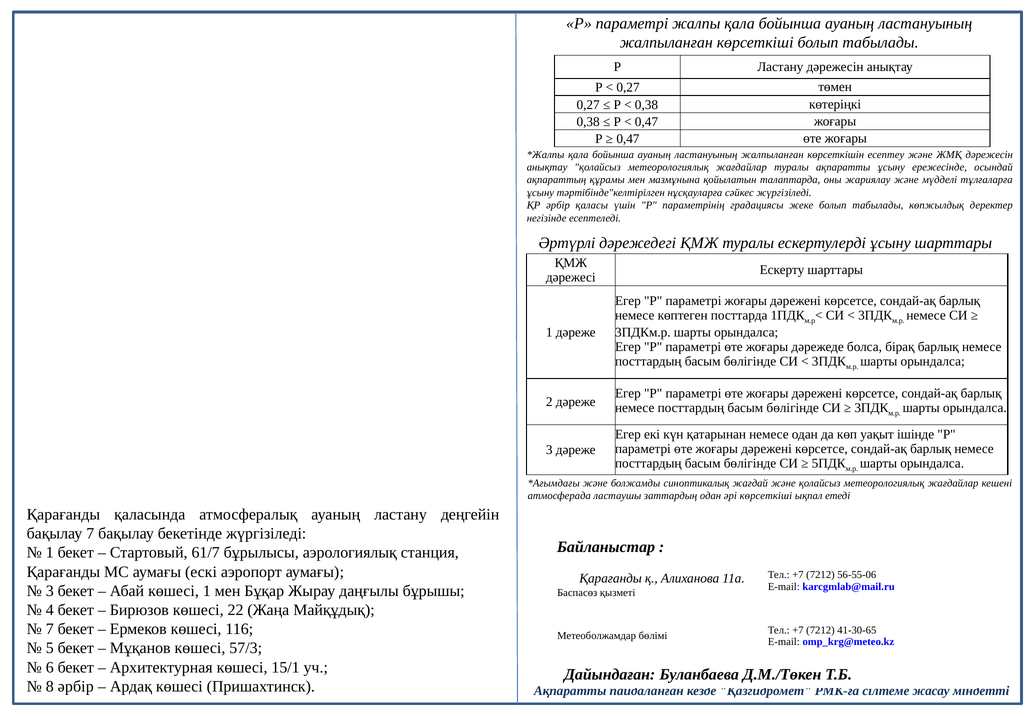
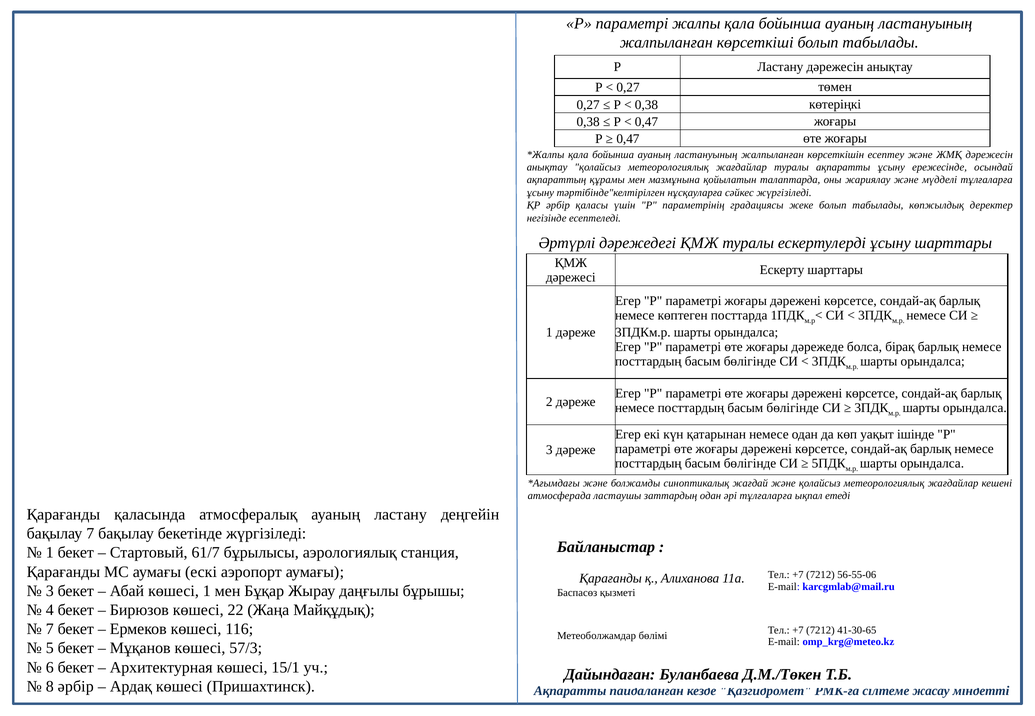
әрі көрсеткіші: көрсеткіші -> тұлғаларға (766, 496)
